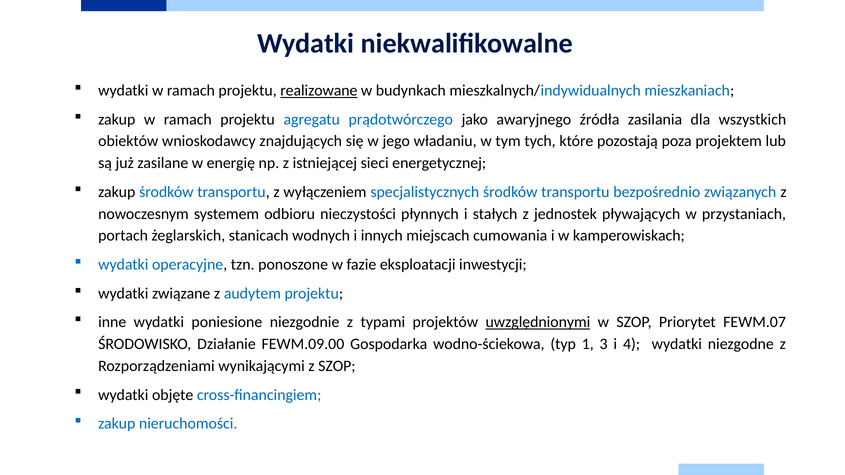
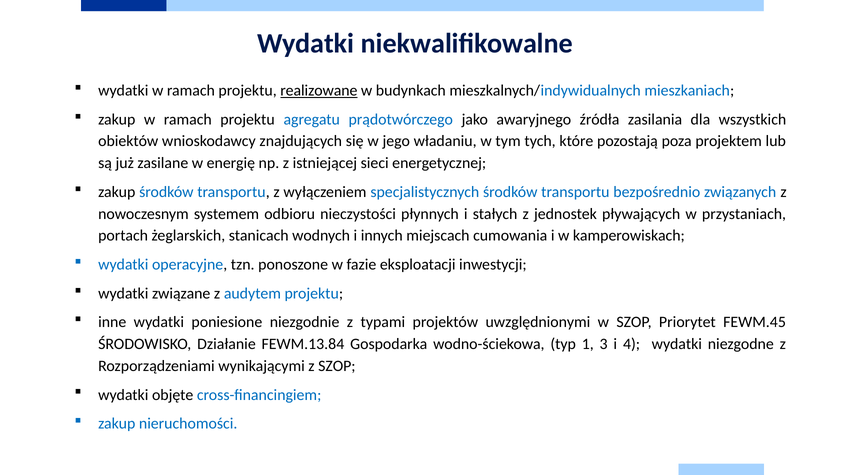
uwzględnionymi underline: present -> none (538, 322)
FEWM.07: FEWM.07 -> FEWM.45 (755, 322)
FEWM.09.00: FEWM.09.00 -> FEWM.13.84 (303, 344)
